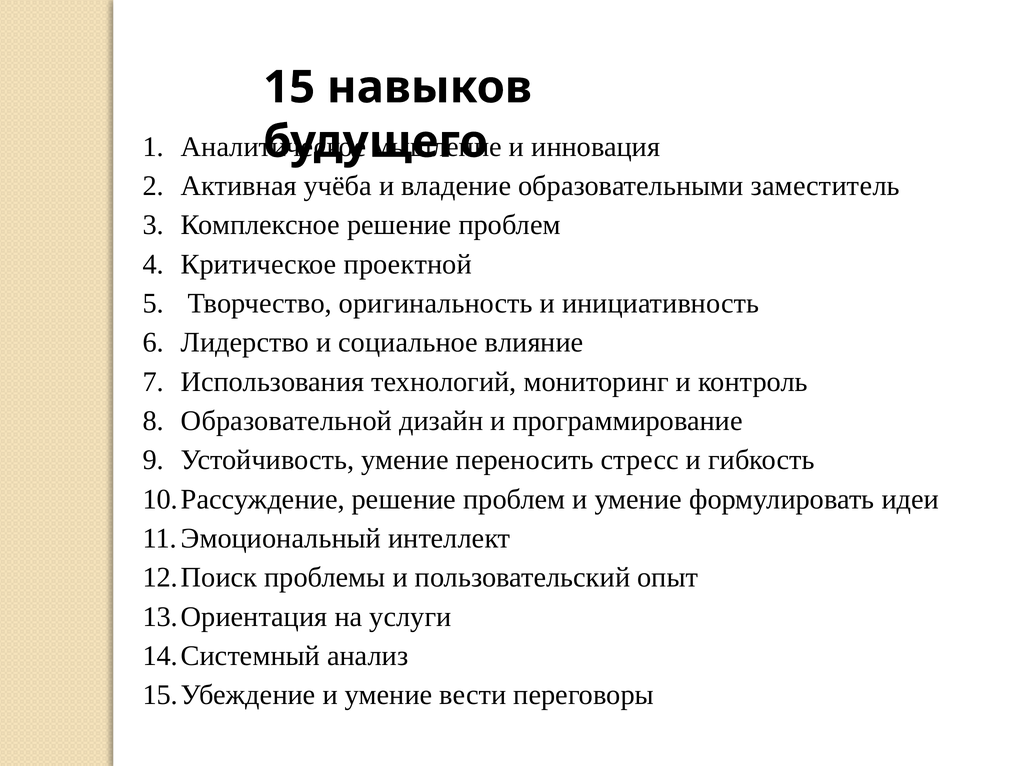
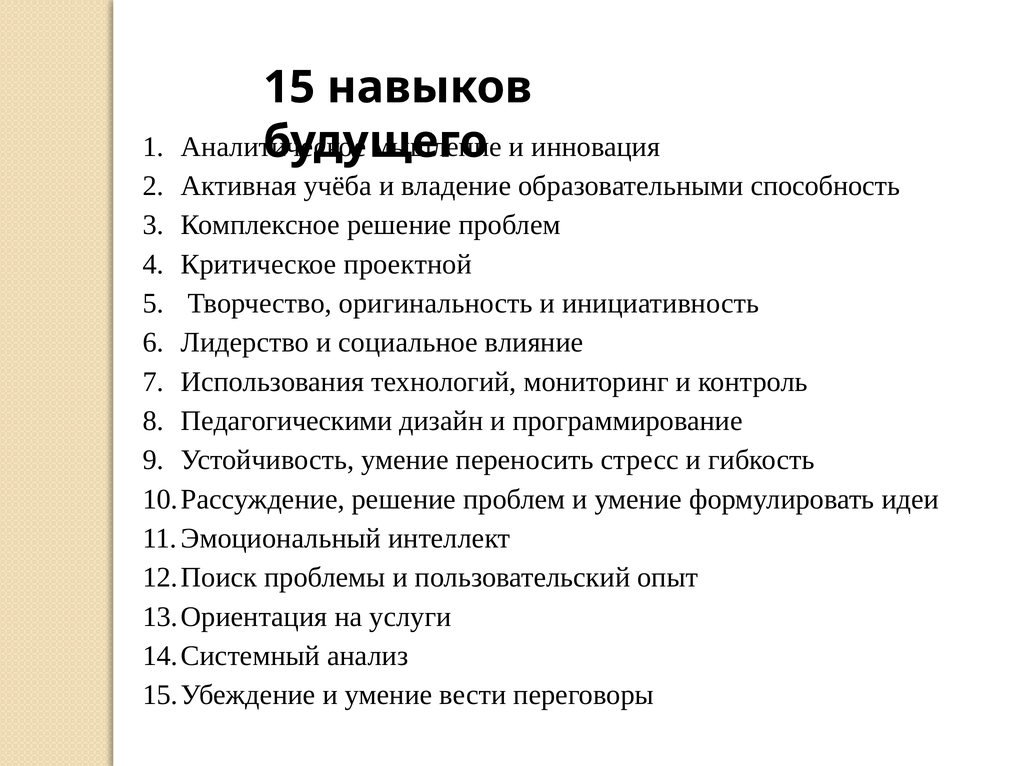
заместитель: заместитель -> способность (825, 186)
Образовательной: Образовательной -> Педагогическими (287, 421)
